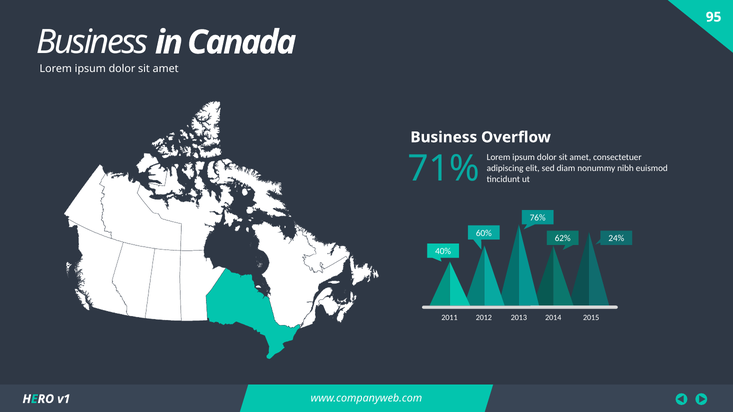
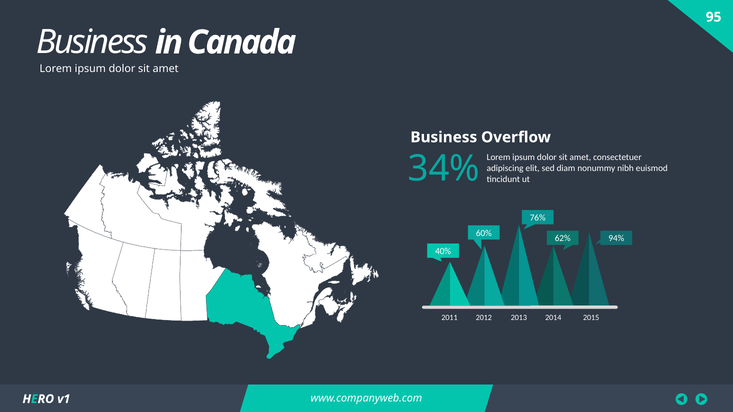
71%: 71% -> 34% (444, 169)
24%: 24% -> 94% (616, 239)
